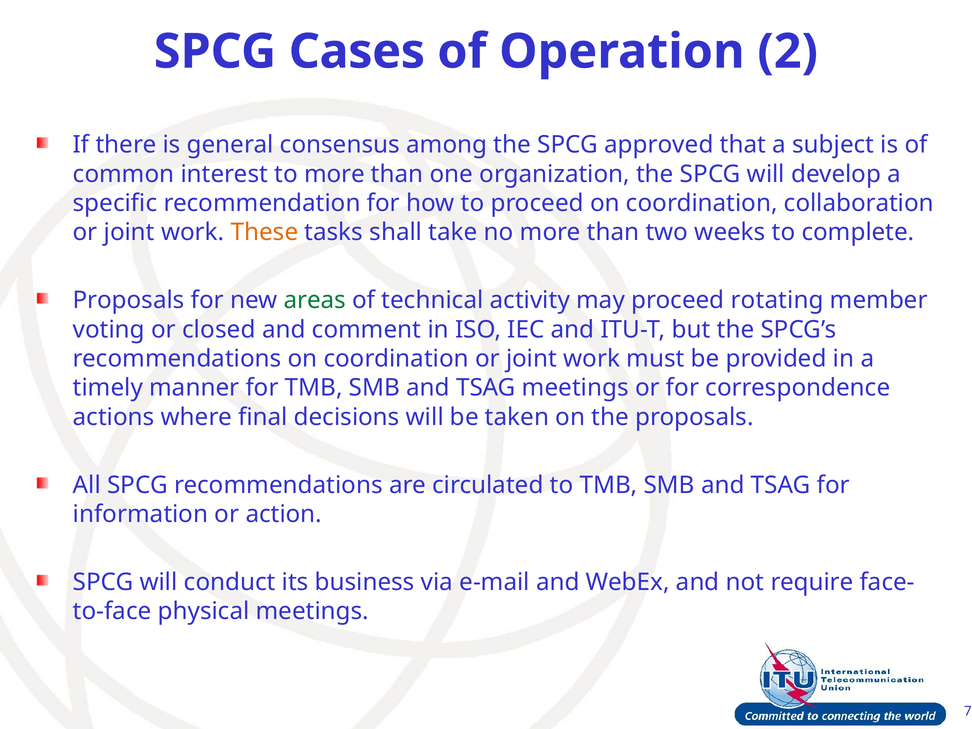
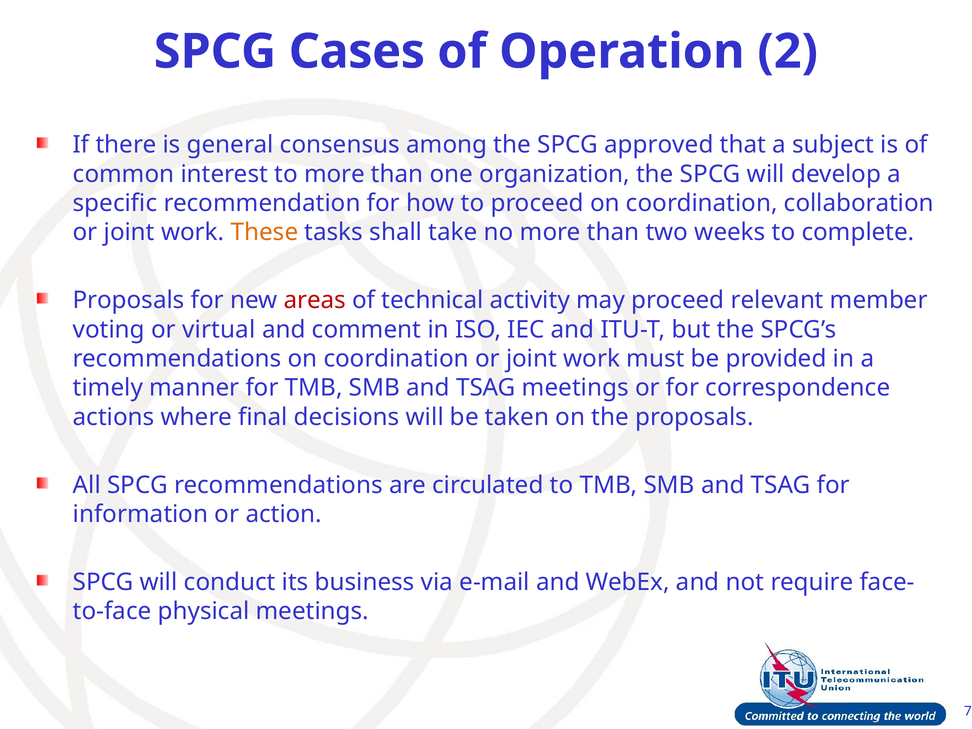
areas colour: green -> red (315, 300)
rotating: rotating -> relevant (777, 300)
closed: closed -> virtual (219, 330)
